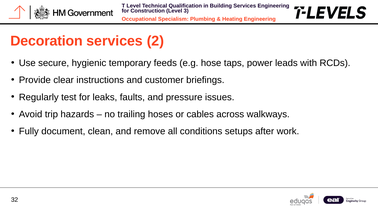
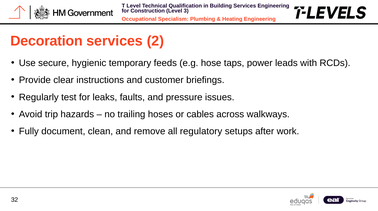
conditions: conditions -> regulatory (201, 132)
